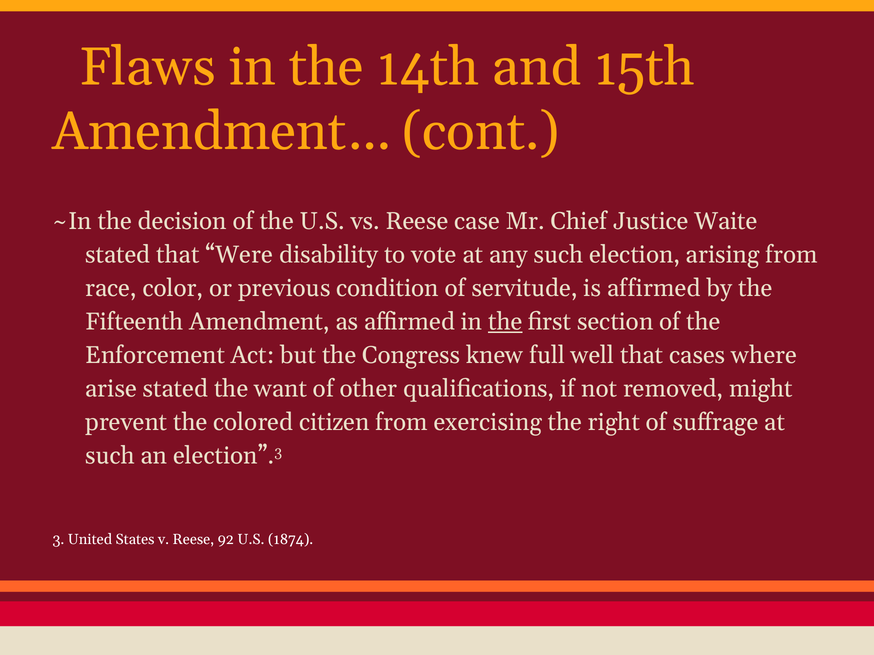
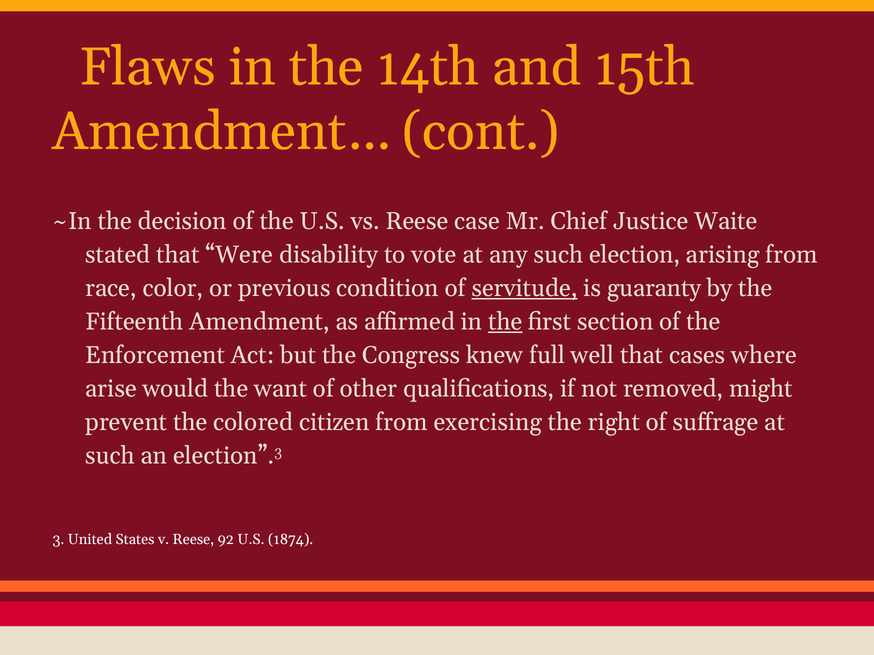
servitude underline: none -> present (525, 289)
is affirmed: affirmed -> guaranty (654, 289)
arise stated: stated -> would (175, 389)
